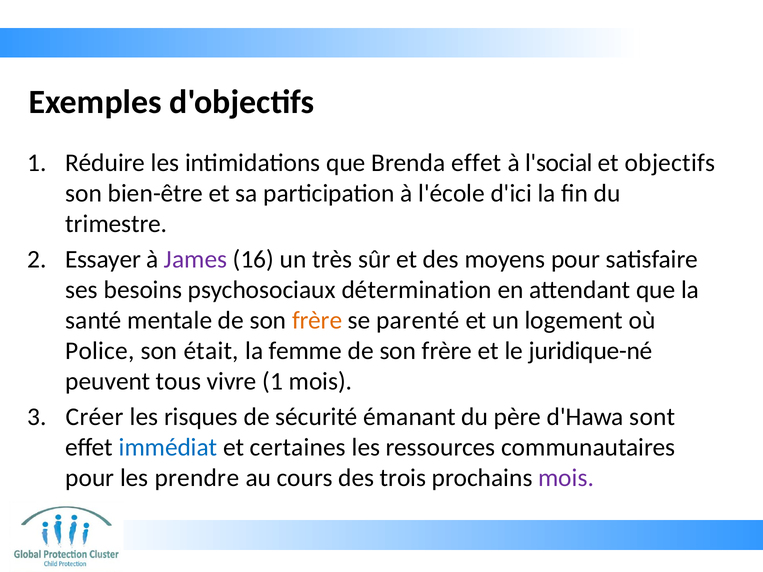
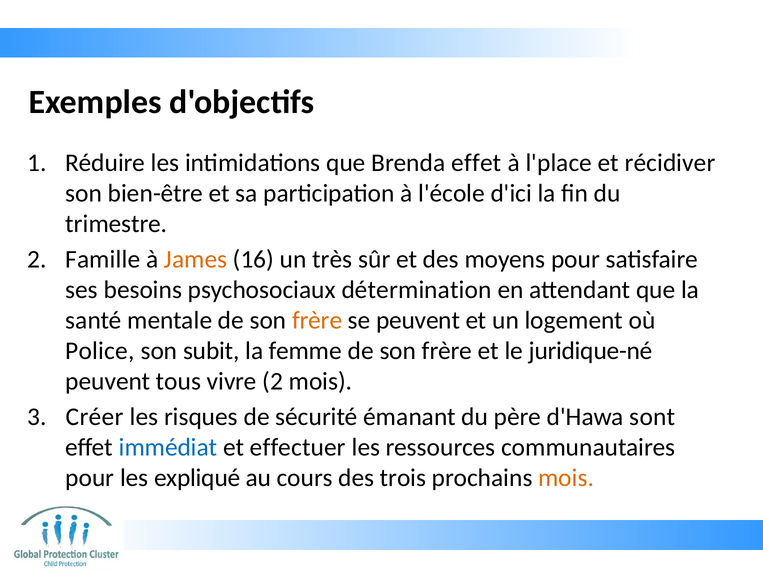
l'social: l'social -> l'place (559, 163)
objectifs: objectifs -> récidiver (670, 163)
Essayer: Essayer -> Famille (103, 259)
James colour: purple -> orange (196, 259)
se parenté: parenté -> peuvent (418, 320)
était: était -> subit (211, 351)
vivre 1: 1 -> 2 (273, 381)
certaines: certaines -> effectuer (298, 448)
prendre: prendre -> expliqué (197, 478)
mois colour: purple -> orange (566, 478)
